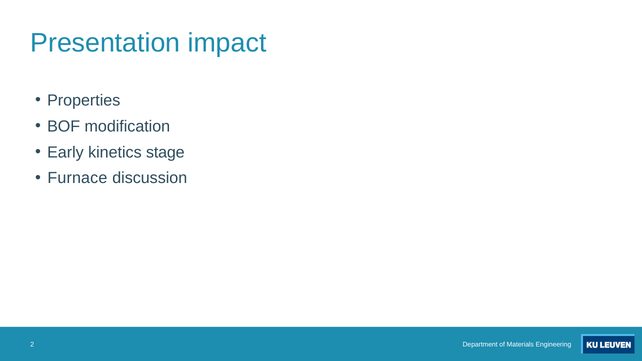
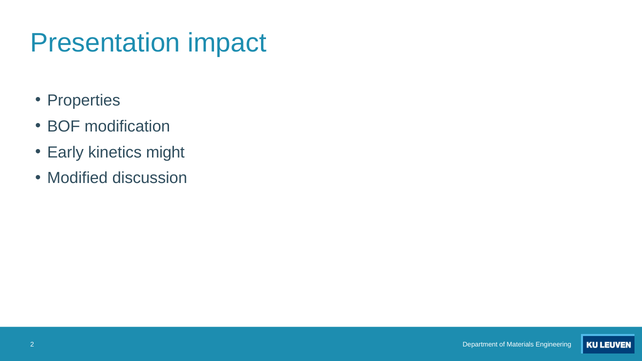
stage: stage -> might (165, 152)
Furnace: Furnace -> Modified (77, 178)
